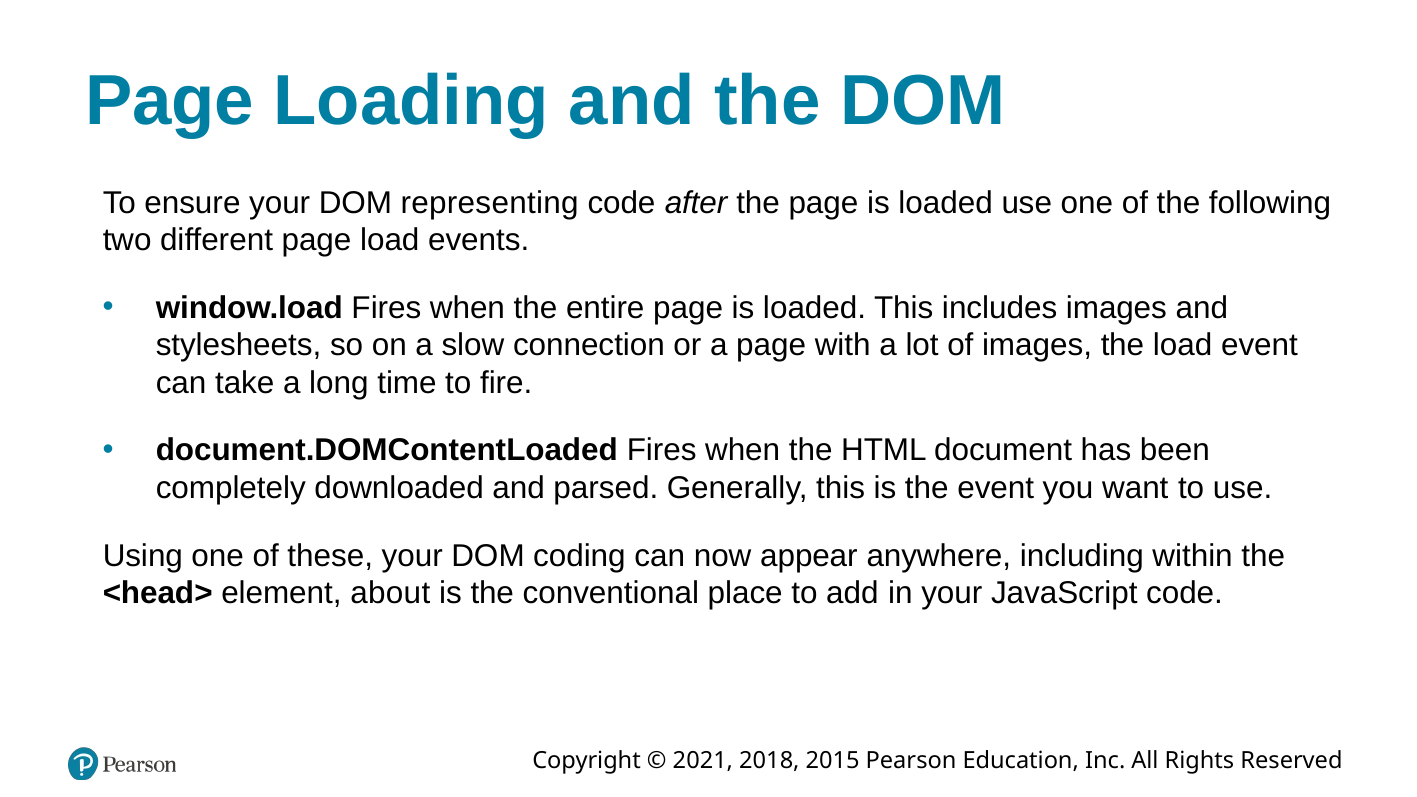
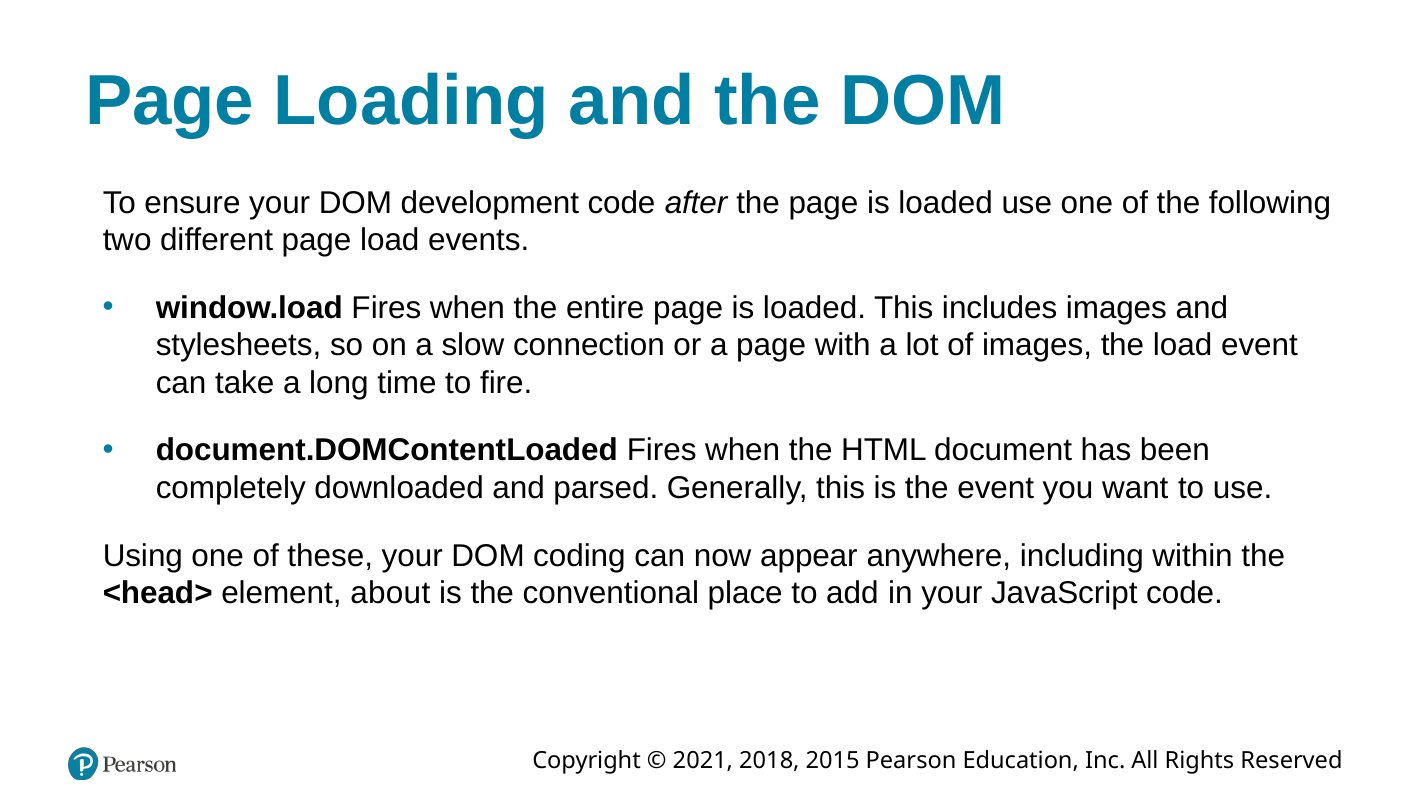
representing: representing -> development (490, 203)
